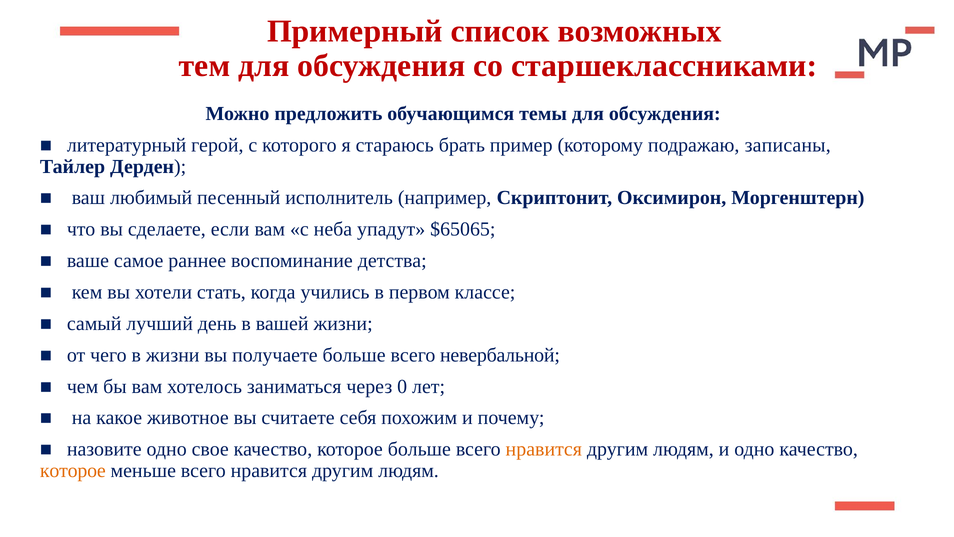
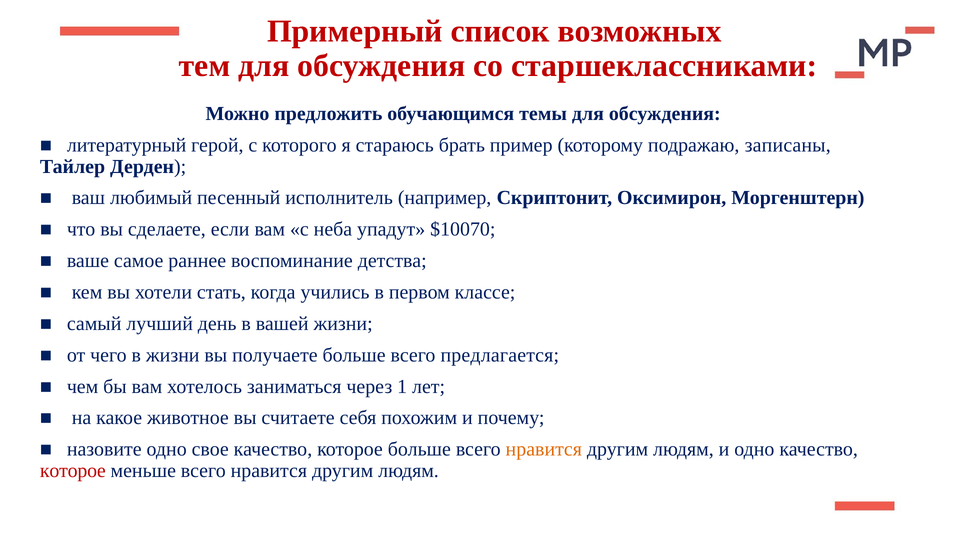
$65065: $65065 -> $10070 (463, 229)
невербальной: невербальной -> предлагается (500, 355)
0: 0 -> 1 (402, 386)
которое colour: orange -> red (73, 470)
